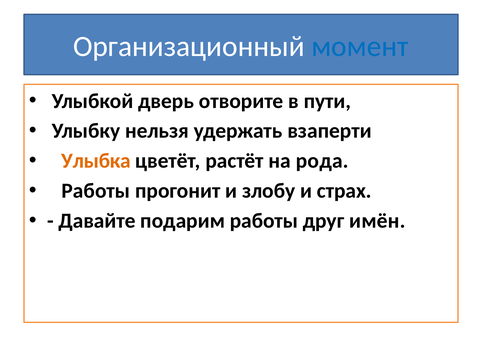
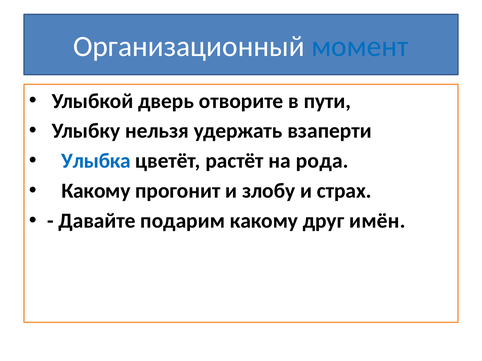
Улыбка colour: orange -> blue (96, 161)
Работы: Работы -> Какому (96, 191)
подарим работы: работы -> какому (264, 221)
